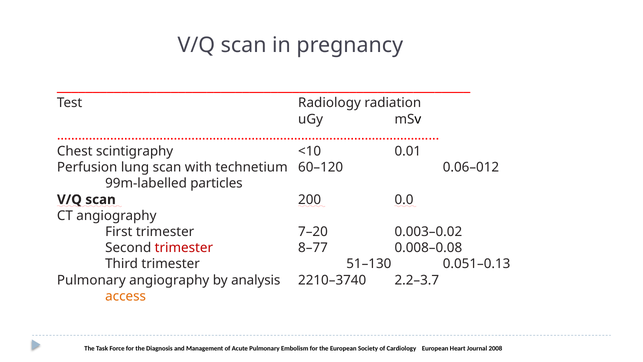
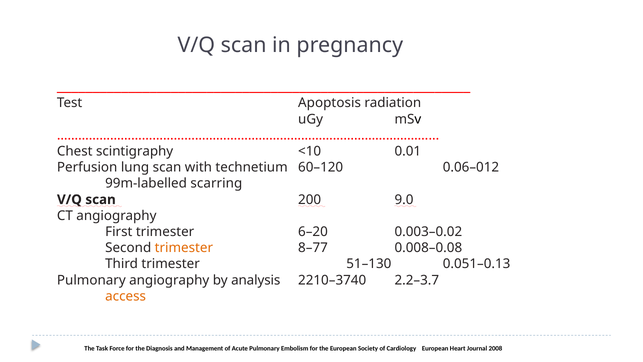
Radiology: Radiology -> Apoptosis (330, 103)
particles: particles -> scarring (216, 183)
0.0: 0.0 -> 9.0 (404, 199)
7–20: 7–20 -> 6–20 (313, 232)
trimester colour: red -> orange (184, 248)
